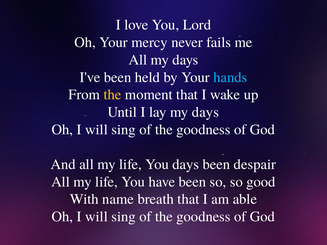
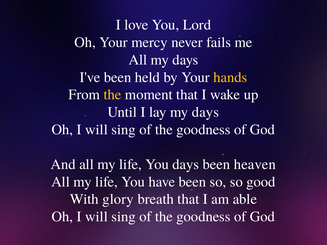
hands colour: light blue -> yellow (230, 77)
despair: despair -> heaven (255, 165)
name: name -> glory (118, 199)
